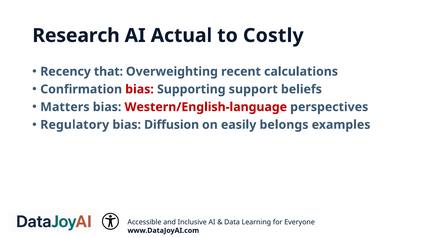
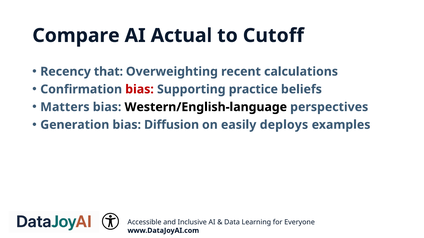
Research: Research -> Compare (76, 36)
Costly: Costly -> Cutoff (273, 36)
support: support -> practice (253, 89)
Western/English-language colour: red -> black (206, 107)
Regulatory: Regulatory -> Generation (75, 125)
belongs: belongs -> deploys (284, 125)
